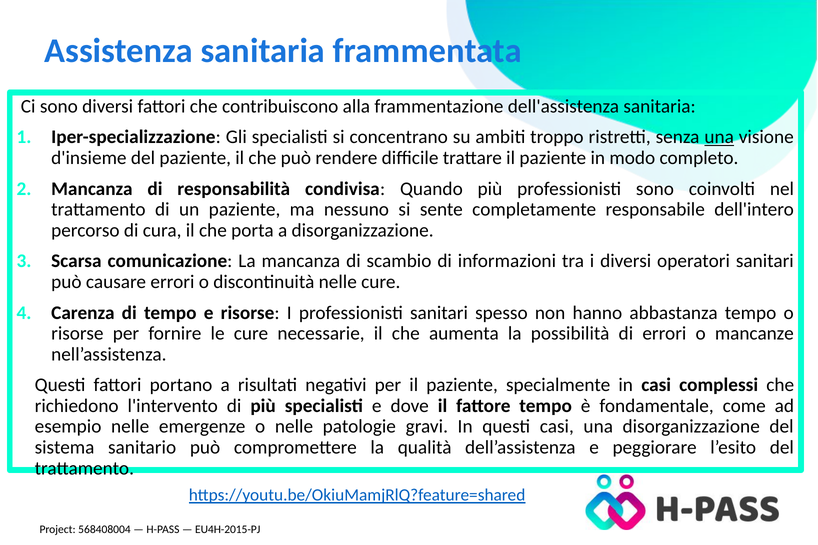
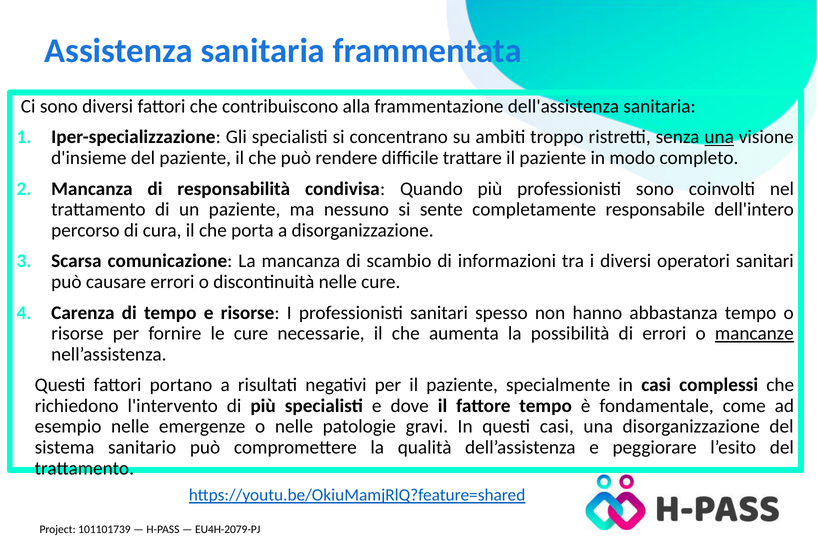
mancanze underline: none -> present (754, 334)
568408004: 568408004 -> 101101739 (104, 529)
EU4H-2015-PJ: EU4H-2015-PJ -> EU4H-2079-PJ (228, 529)
